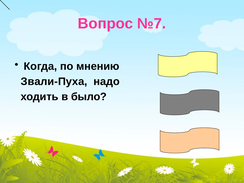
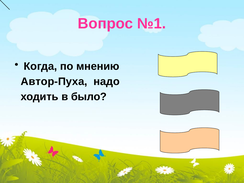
№7: №7 -> №1 (152, 24)
Звали-Пуха: Звали-Пуха -> Автор-Пуха (54, 82)
